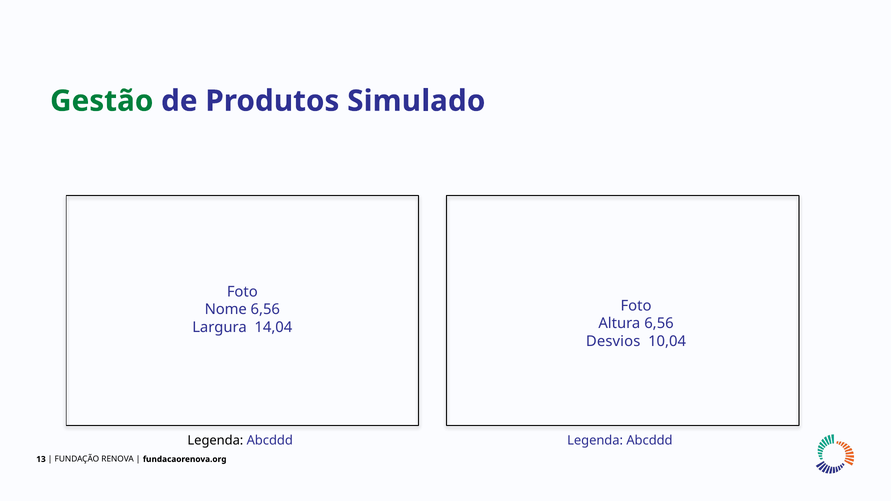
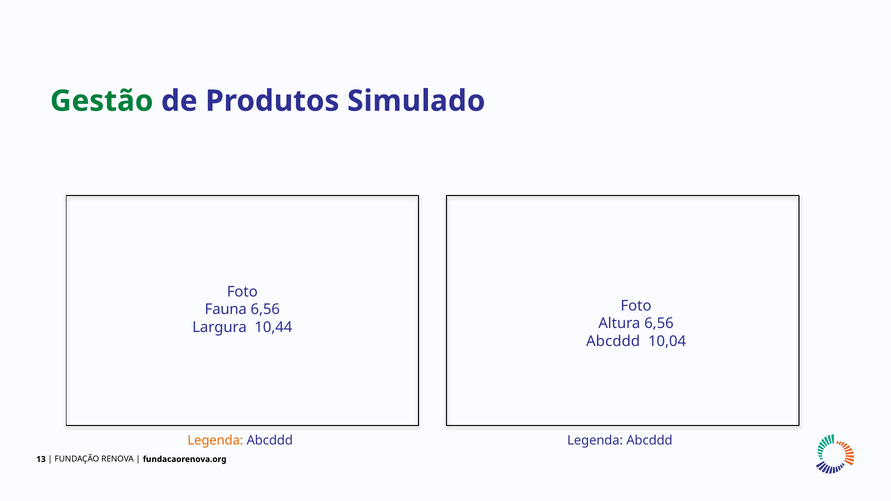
Nome: Nome -> Fauna (226, 310)
14,04: 14,04 -> 10,44 (273, 327)
Desvios: Desvios -> Abcddd (613, 341)
Legenda colour: black -> orange (215, 441)
